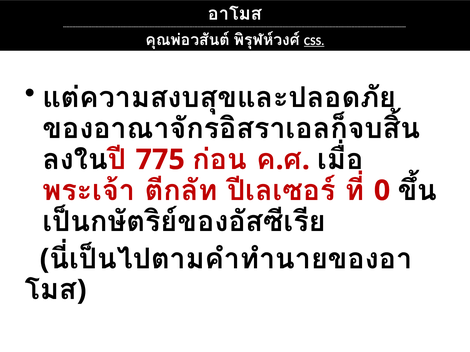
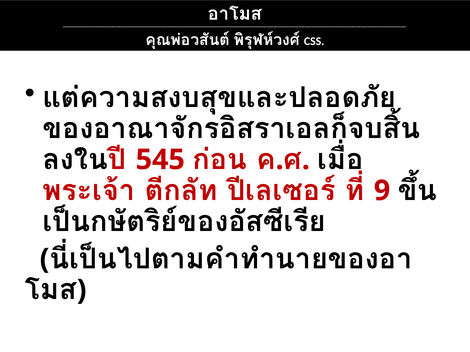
CSS underline: present -> none (314, 41)
775: 775 -> 545 (160, 160)
0: 0 -> 9 (382, 191)
